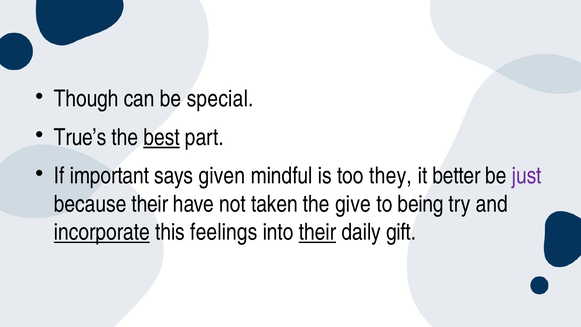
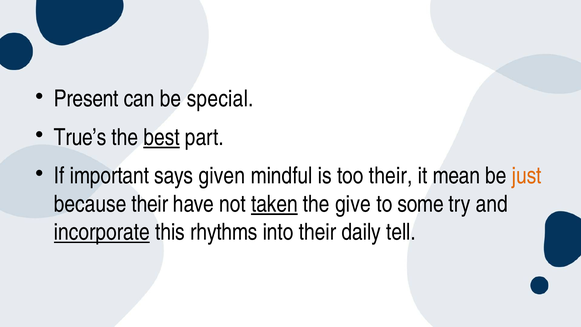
Though: Though -> Present (86, 99)
too they: they -> their (391, 176)
better: better -> mean (456, 176)
just colour: purple -> orange (527, 176)
taken underline: none -> present (274, 204)
being: being -> some (421, 204)
feelings: feelings -> rhythms (224, 232)
their underline: present -> none (317, 232)
gift: gift -> tell (401, 232)
